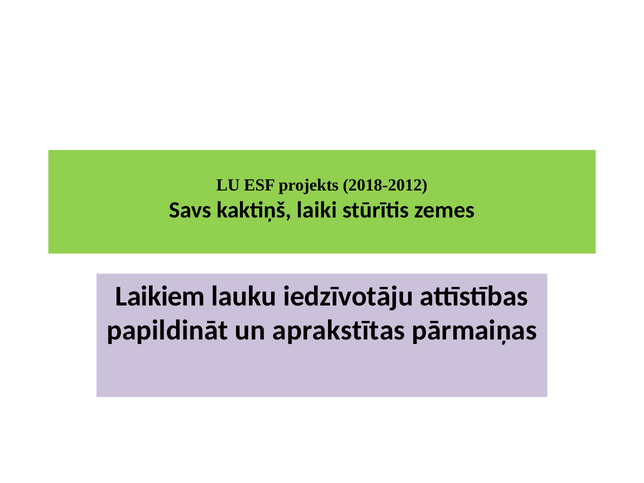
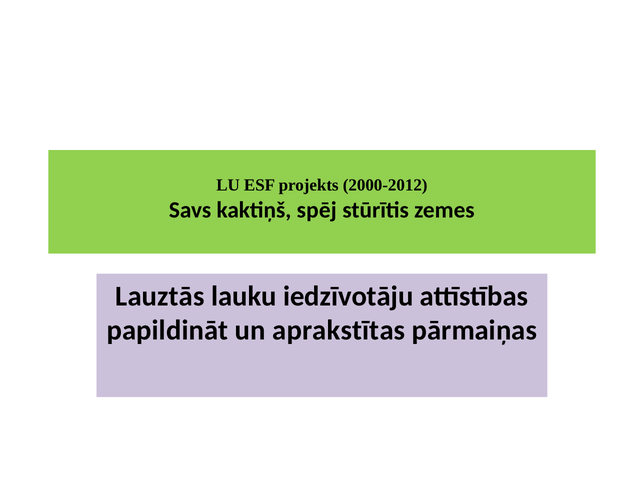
2018-2012: 2018-2012 -> 2000-2012 (385, 185)
laiki: laiki -> spēj (317, 210)
Laikiem: Laikiem -> Lauztās (160, 296)
